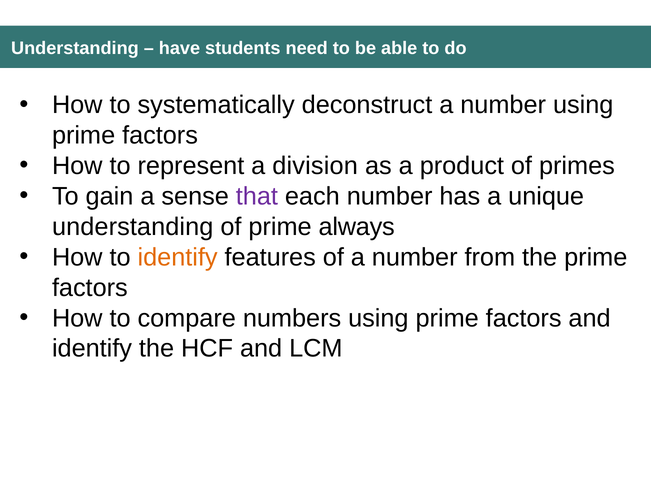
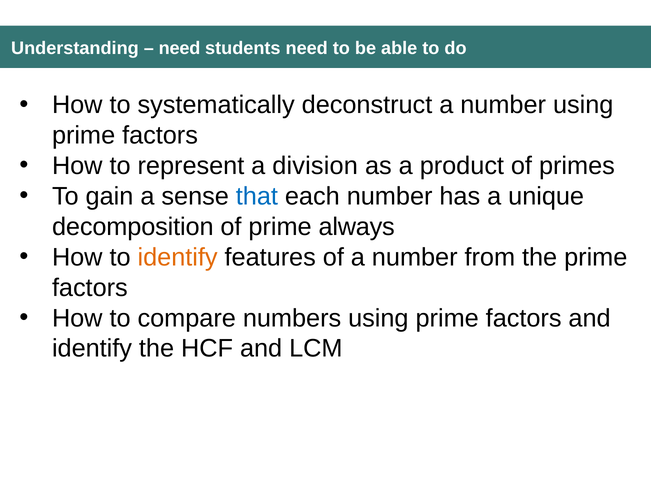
have: have -> need (180, 48)
that colour: purple -> blue (257, 196)
understanding: understanding -> decomposition (133, 226)
